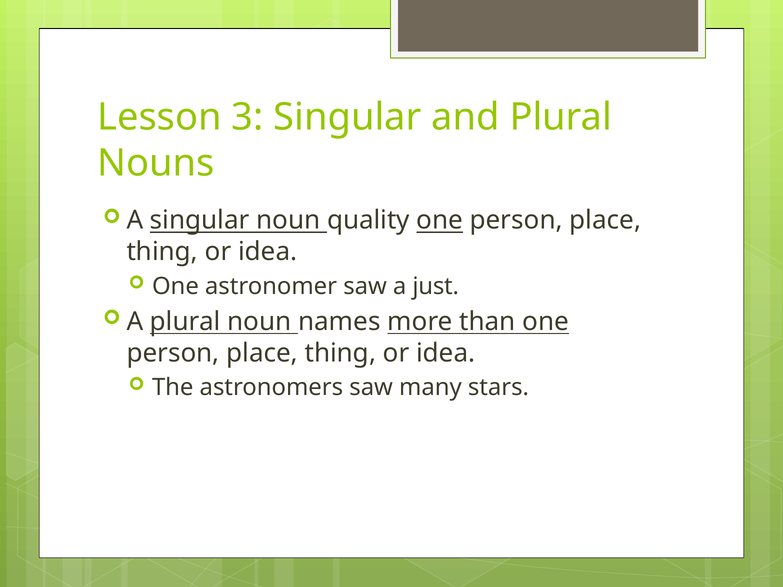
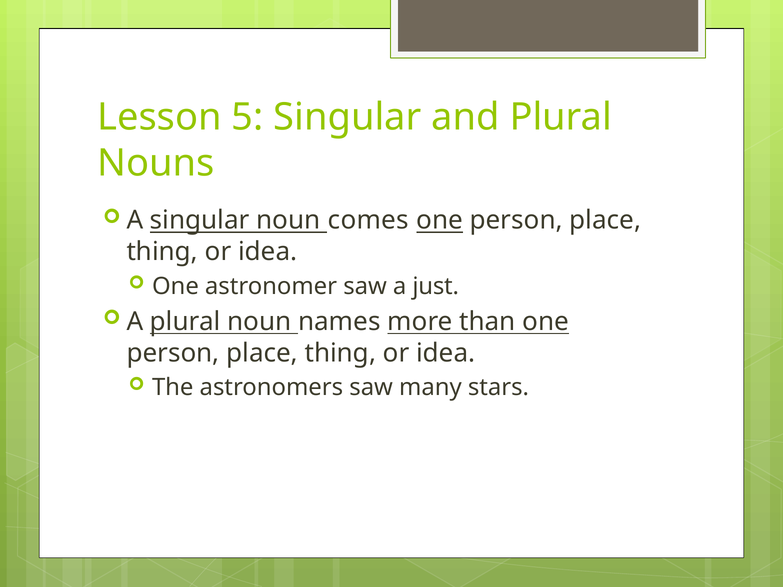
3: 3 -> 5 (247, 117)
quality: quality -> comes (368, 220)
